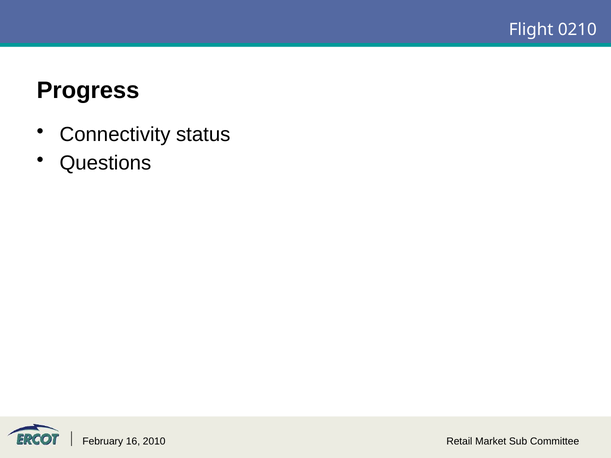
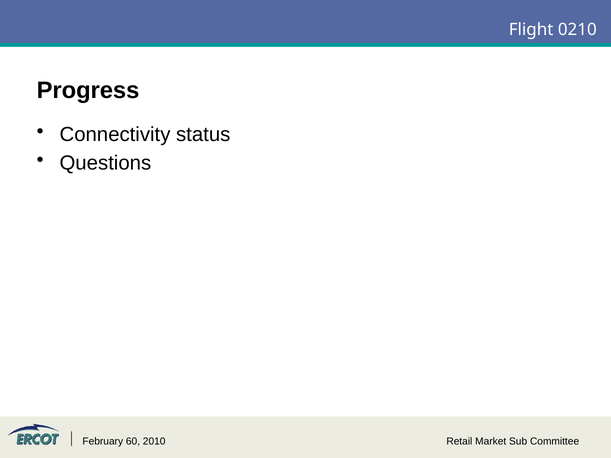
16: 16 -> 60 (133, 441)
